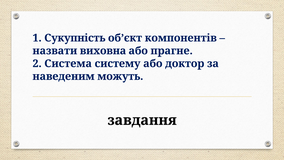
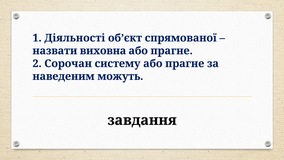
Сукупність: Сукупність -> Діяльності (75, 38)
компонентів: компонентів -> спрямованої (181, 38)
Система: Система -> Сорочан (68, 63)
систему або доктор: доктор -> прагне (185, 63)
